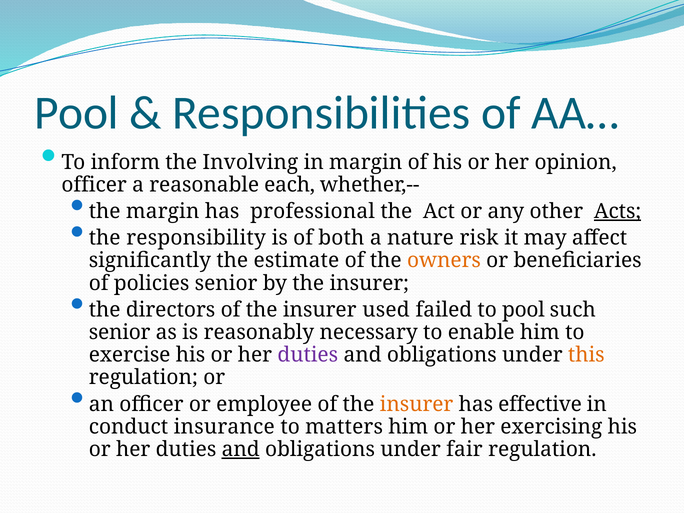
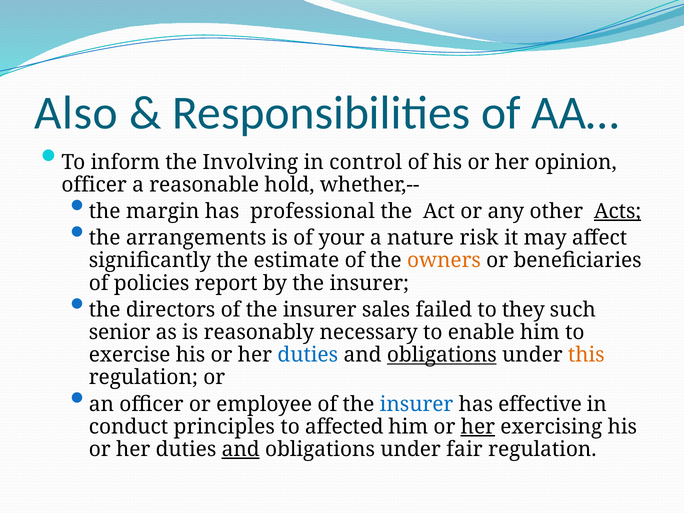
Pool: Pool -> Also (76, 113)
in margin: margin -> control (366, 162)
each: each -> hold (289, 185)
responsibility: responsibility -> arrangements (196, 238)
both: both -> your (342, 238)
policies senior: senior -> report (226, 283)
used: used -> sales (386, 310)
to pool: pool -> they (523, 310)
duties colour: purple -> blue (308, 355)
obligations underline: none -> present (442, 355)
insurer colour: orange -> blue (417, 404)
insurance: insurance -> principles (224, 427)
matters: matters -> affected (344, 427)
her underline: none -> present (478, 427)
